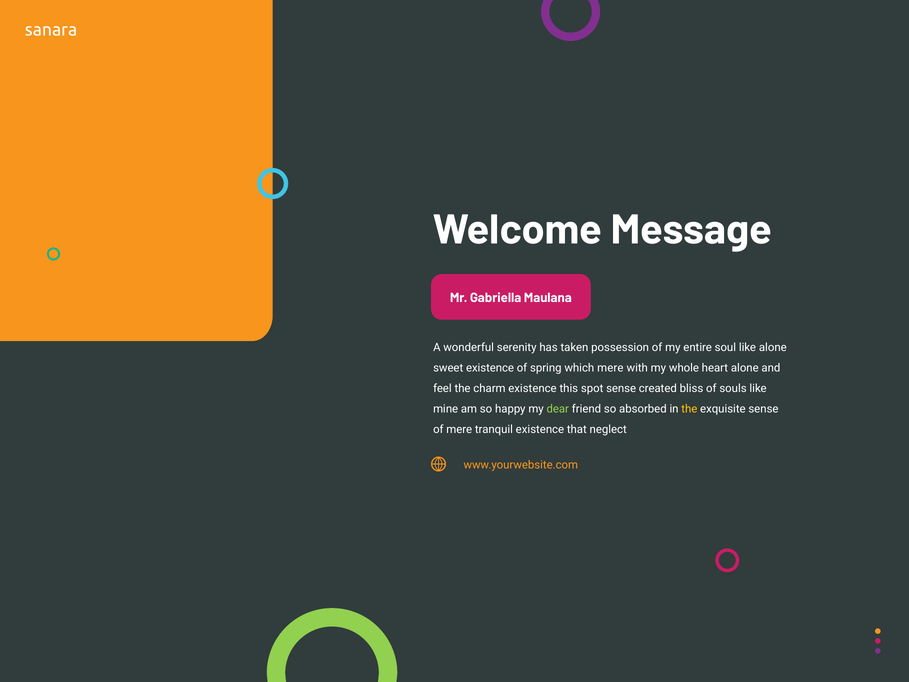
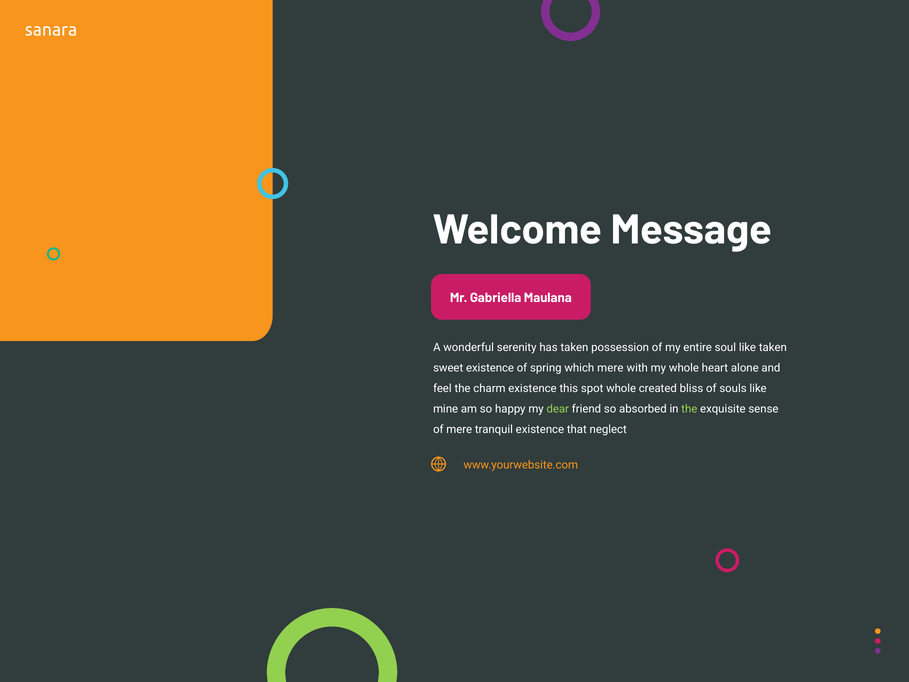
like alone: alone -> taken (773, 347)
spot sense: sense -> whole (621, 388)
the colour: yellow -> light green (689, 409)
